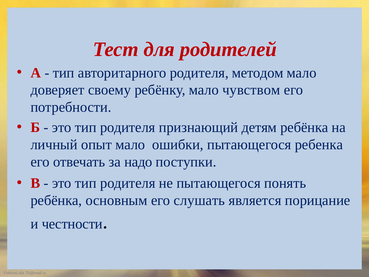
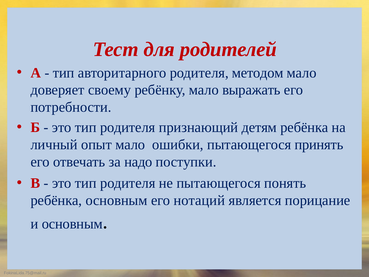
чувством: чувством -> выражать (251, 90)
ребенка: ребенка -> принять (319, 144)
слушать: слушать -> нотаций (199, 200)
и честности: честности -> основным (72, 224)
